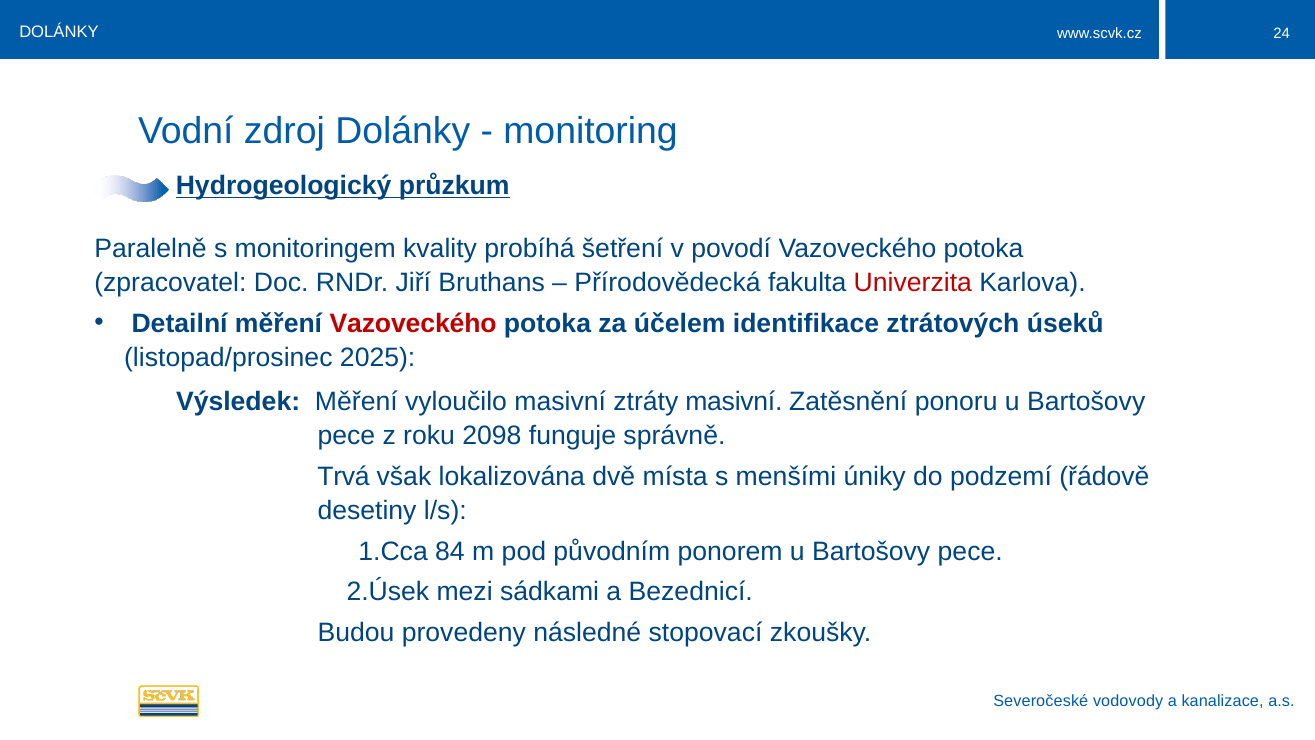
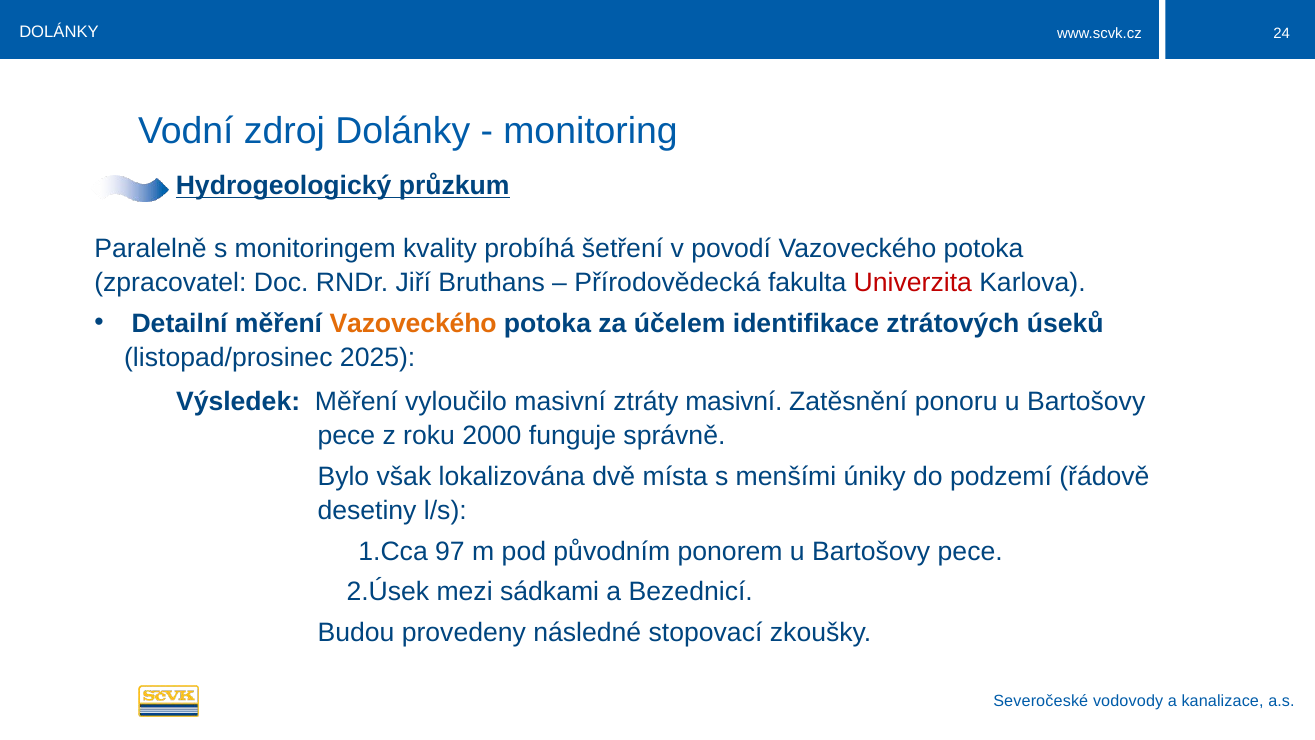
Vazoveckého colour: red -> orange (413, 323)
2098: 2098 -> 2000 (492, 435)
Trvá: Trvá -> Bylo (343, 476)
84: 84 -> 97 (450, 551)
